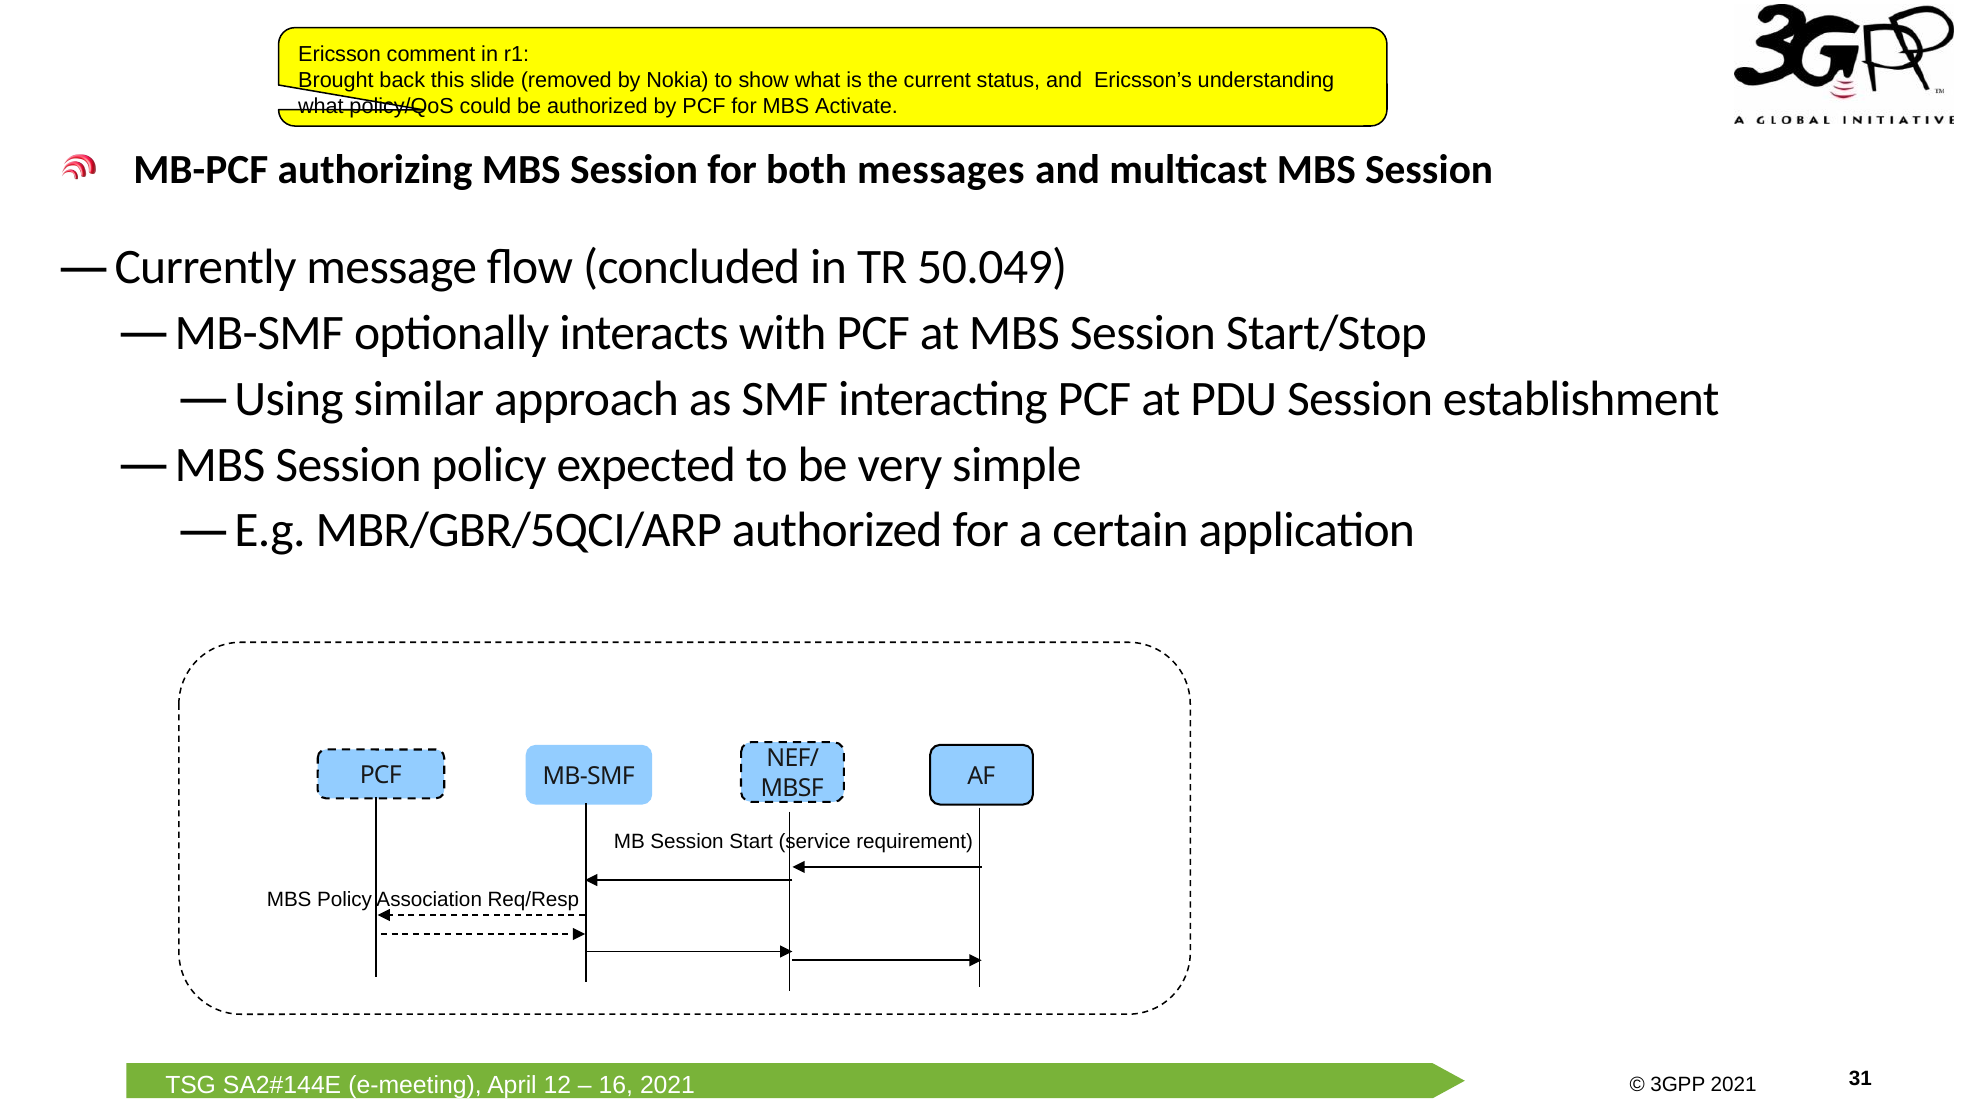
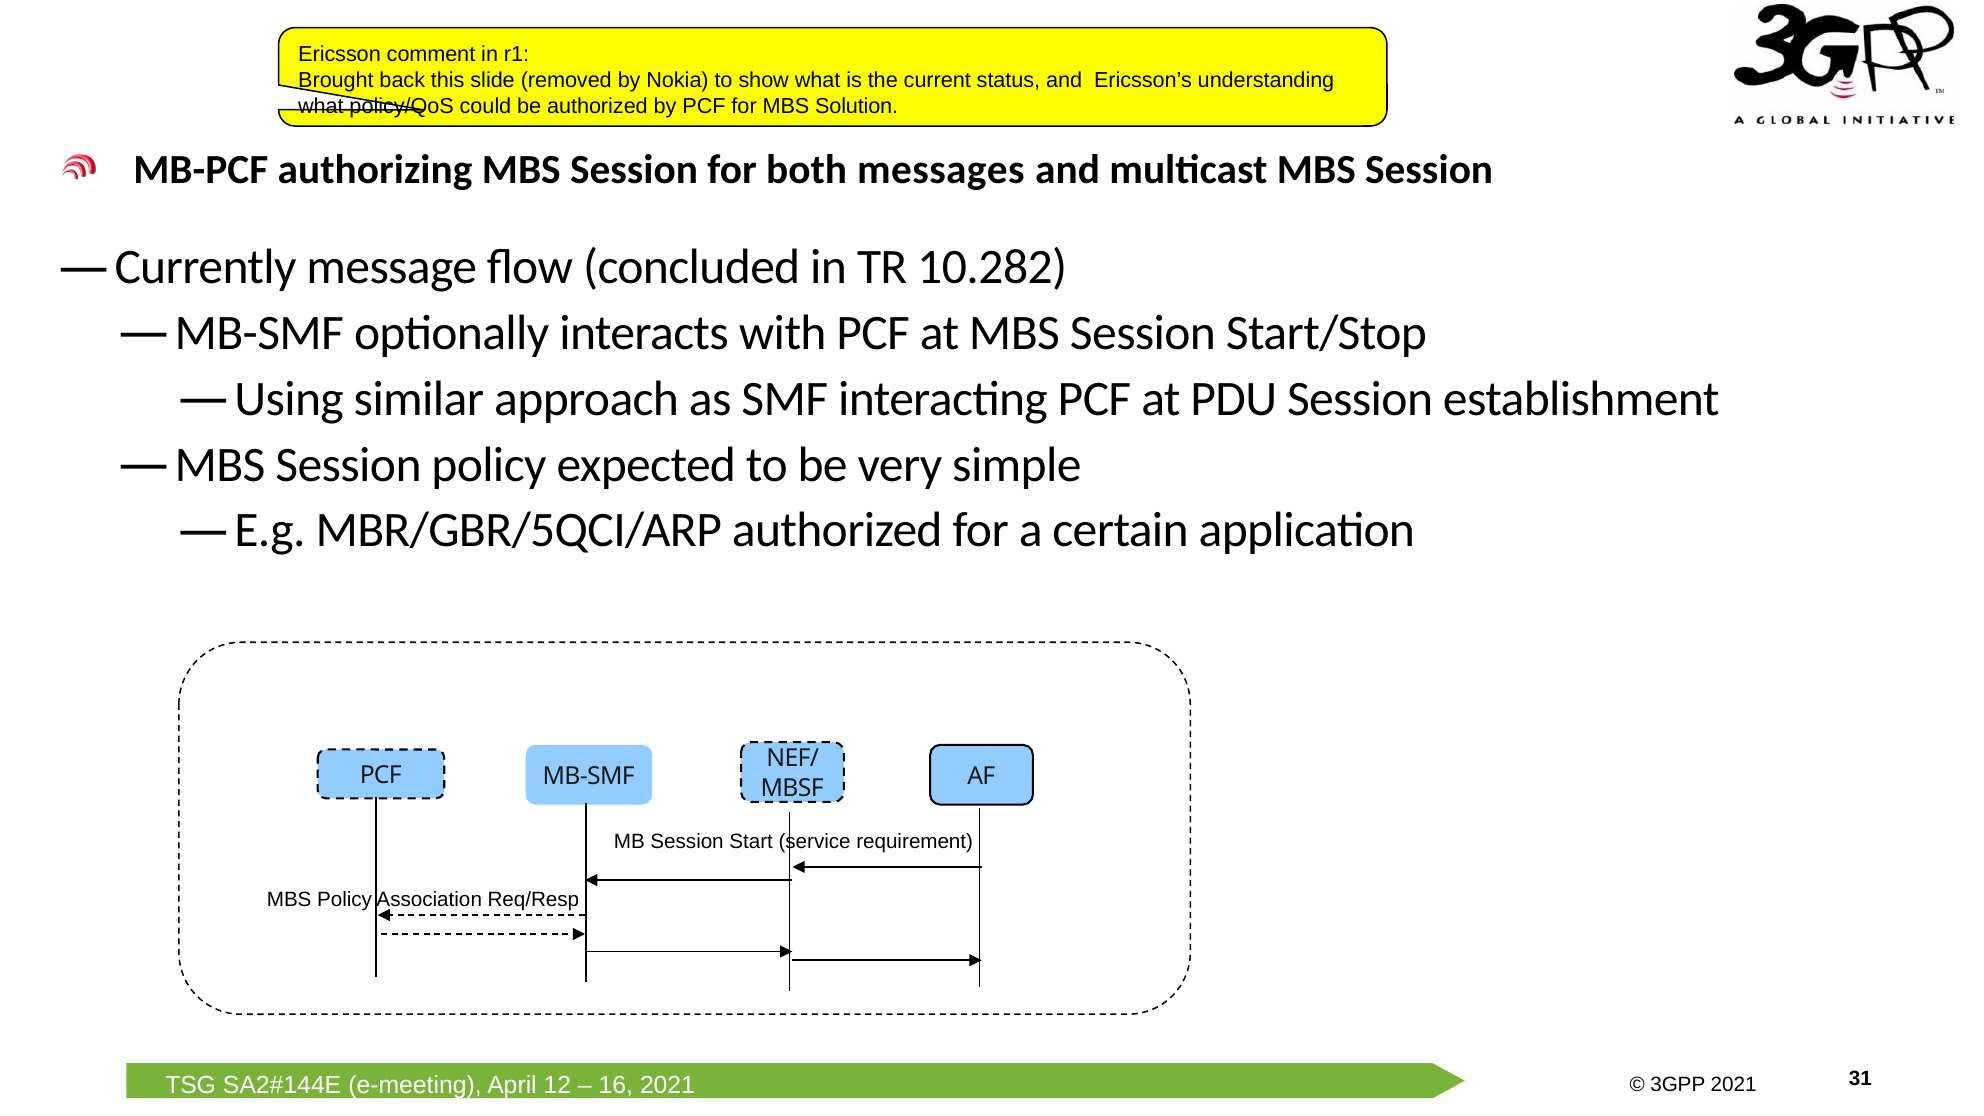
Activate: Activate -> Solution (857, 106)
50.049: 50.049 -> 10.282 (992, 267)
